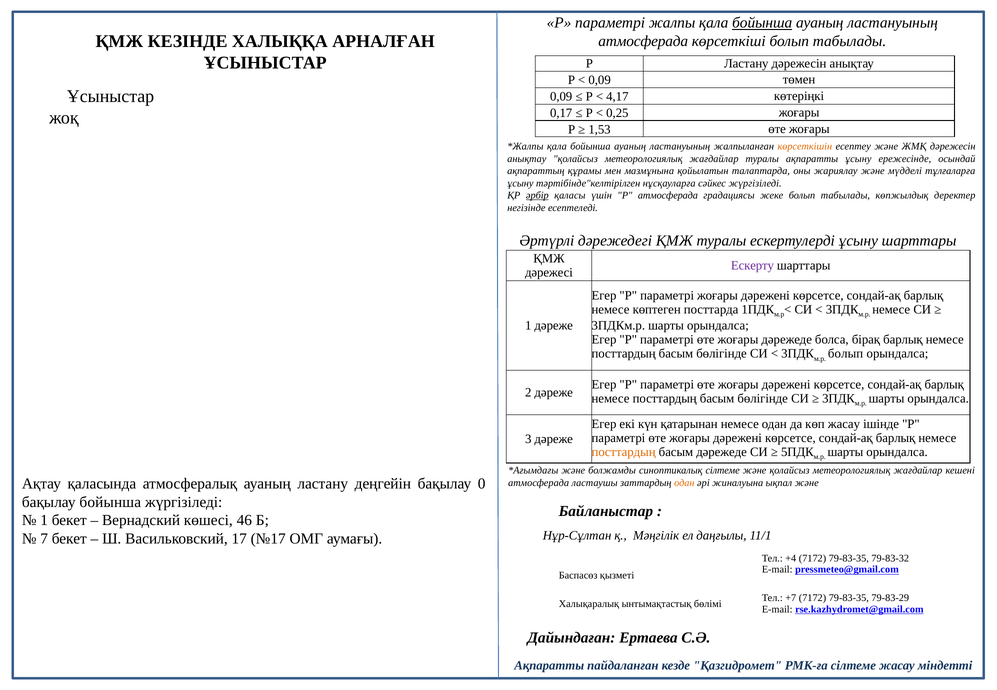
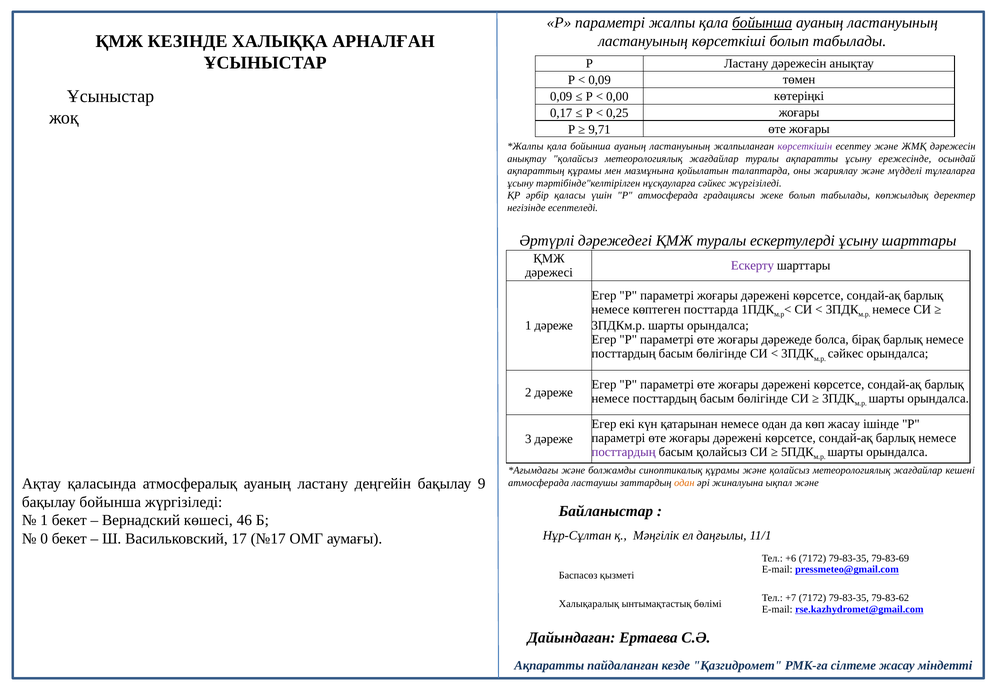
атмосферада: атмосферада -> ластануының (643, 41)
4,17: 4,17 -> 0,00 (617, 96)
1,53: 1,53 -> 9,71 (600, 129)
көрсеткішін colour: orange -> purple (805, 147)
әрбір underline: present -> none (537, 196)
болып: болып -> сәйкес (846, 354)
посттардың colour: orange -> purple (624, 452)
басым дәрежеде: дәрежеде -> қолайсыз (722, 452)
синоптикалық сілтеме: сілтеме -> құрамы (723, 471)
0: 0 -> 9 (482, 484)
7: 7 -> 0 (44, 539)
+4: +4 -> +6 (791, 558)
79-83-32: 79-83-32 -> 79-83-69 (890, 558)
79-83-29: 79-83-29 -> 79-83-62 (890, 598)
